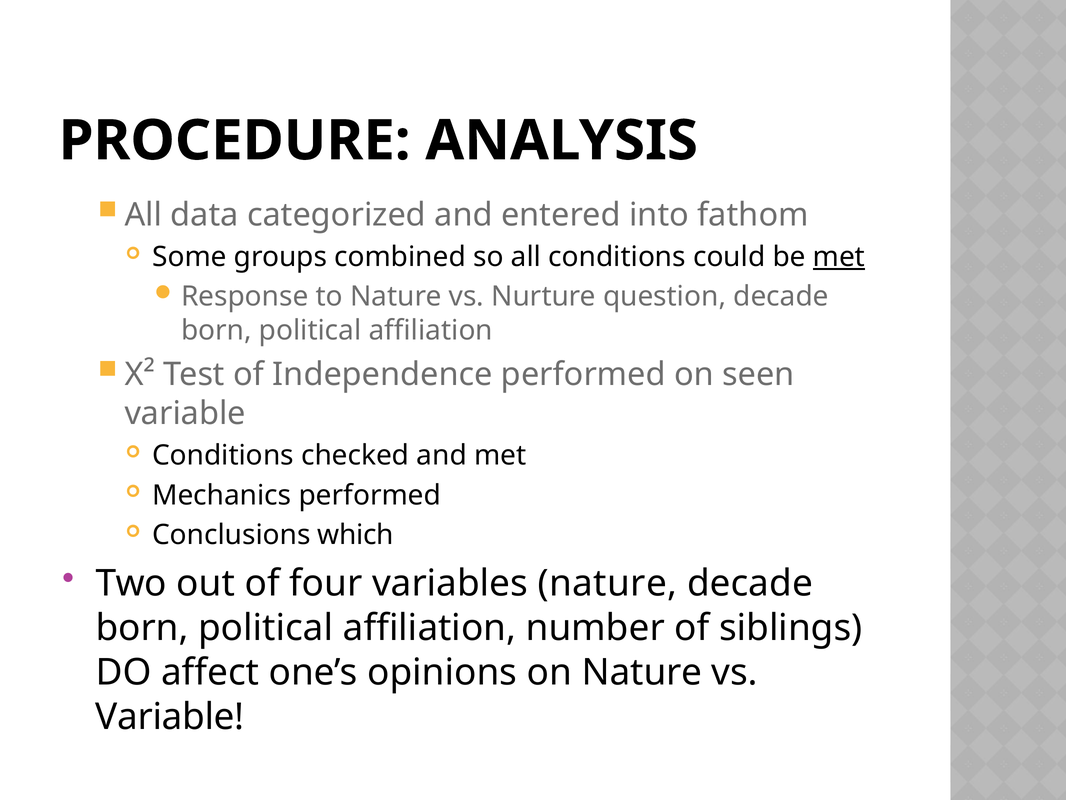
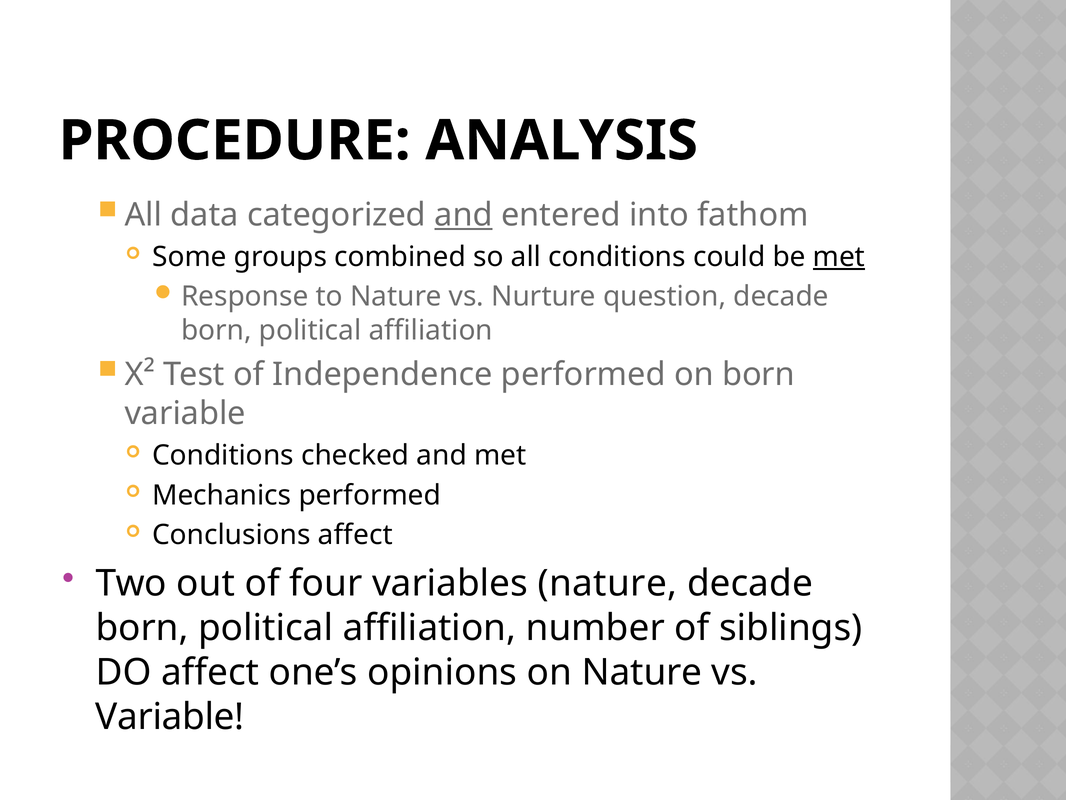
and underline: none -> present (463, 215)
on seen: seen -> born (759, 374)
Conclusions which: which -> affect (355, 535)
